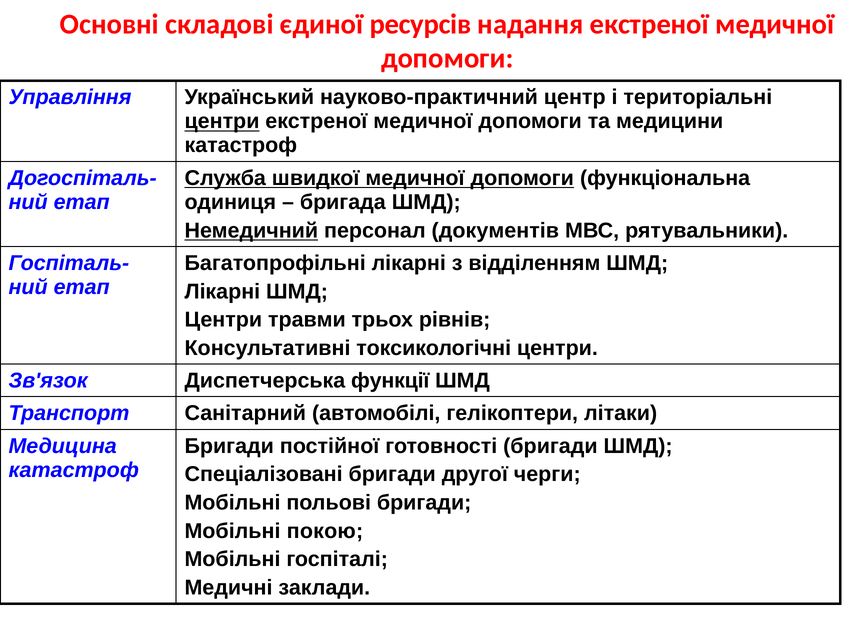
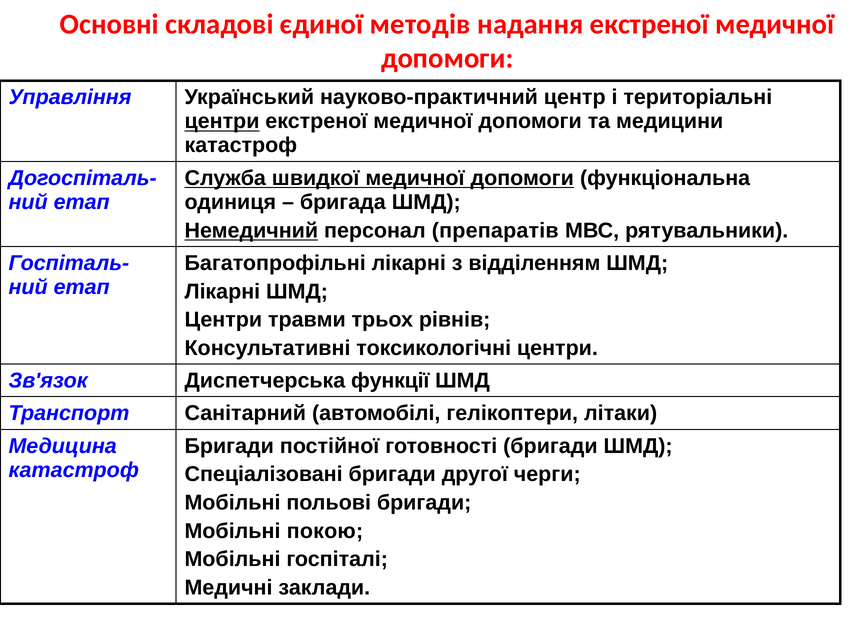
ресурсів: ресурсів -> методів (420, 24)
документів: документів -> препаратів (495, 231)
